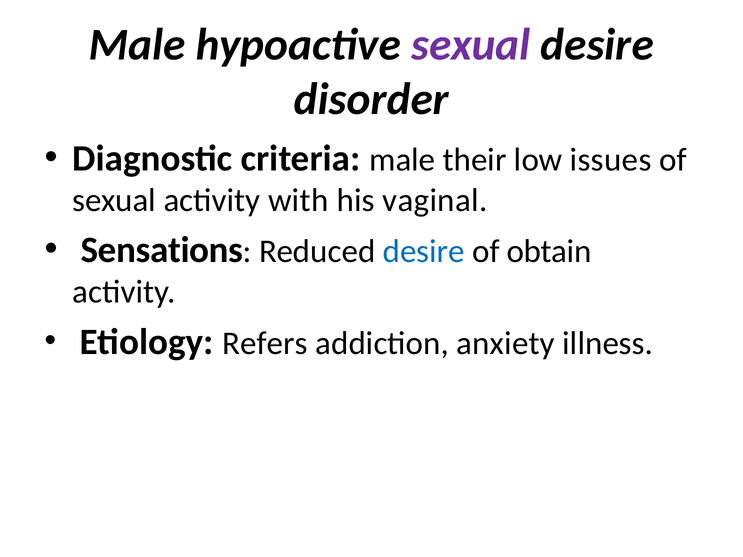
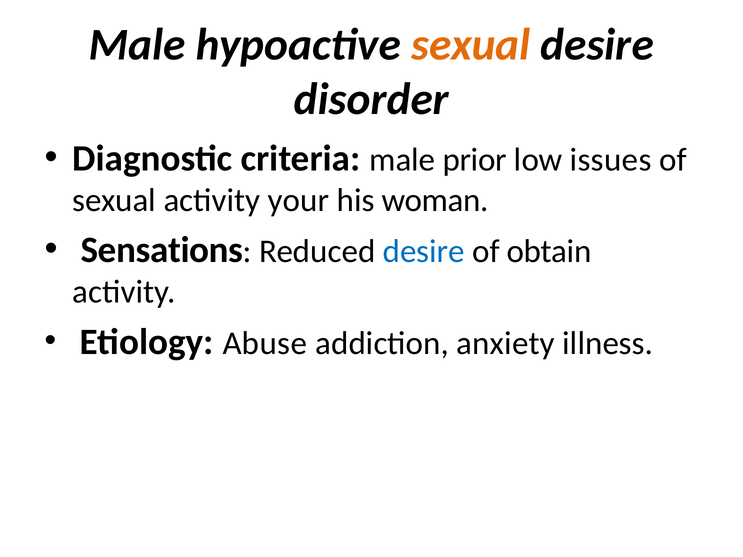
sexual colour: purple -> orange (471, 45)
their: their -> prior (475, 160)
with: with -> your (298, 200)
vaginal: vaginal -> woman (435, 200)
Refers: Refers -> Abuse (265, 343)
